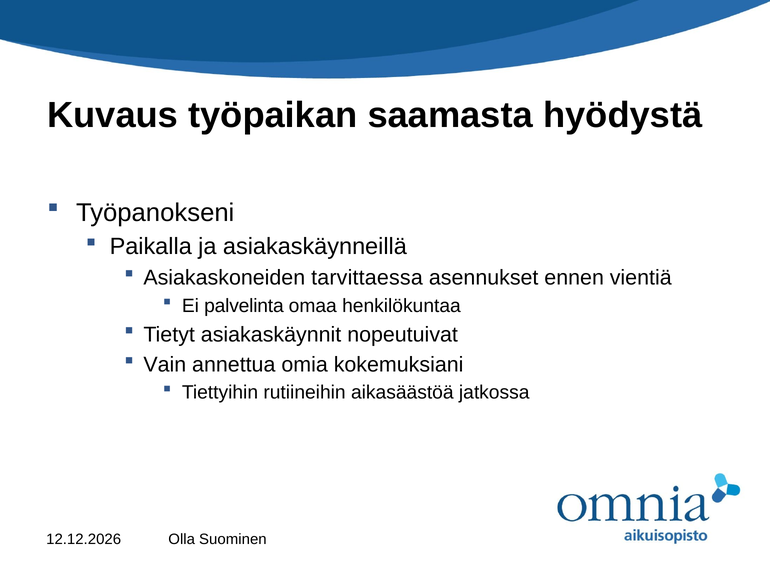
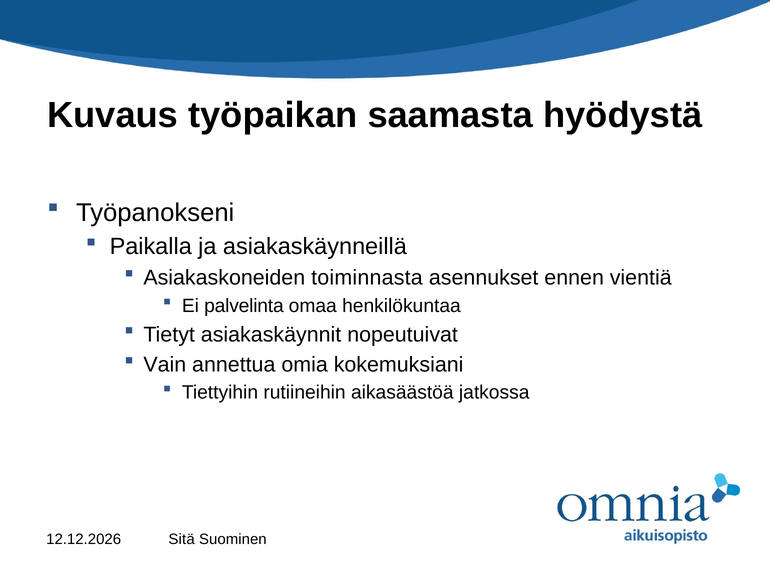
tarvittaessa: tarvittaessa -> toiminnasta (367, 278)
Olla: Olla -> Sitä (182, 540)
